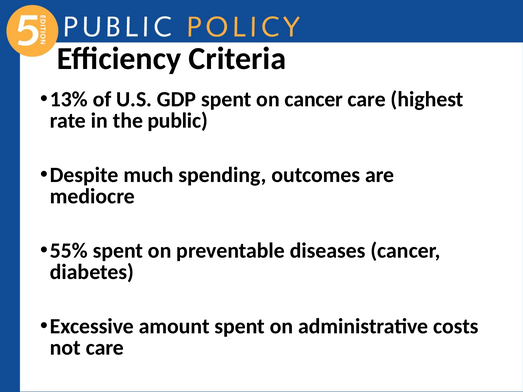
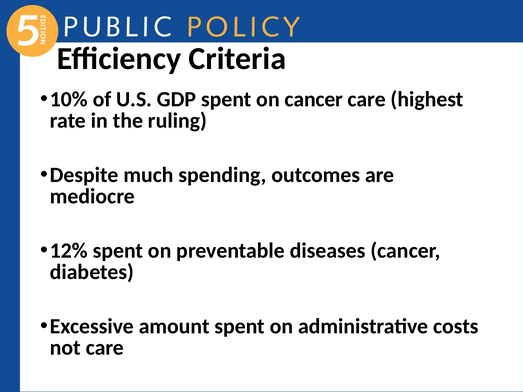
13%: 13% -> 10% (69, 100)
public: public -> ruling (178, 121)
55%: 55% -> 12% (69, 251)
